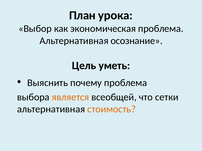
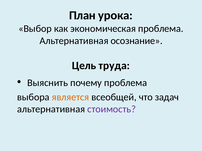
уметь: уметь -> труда (114, 66)
сетки: сетки -> задач (167, 97)
стоимость colour: orange -> purple (112, 110)
